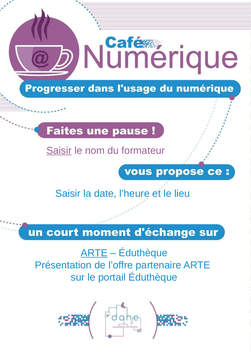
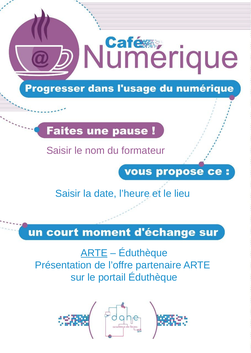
Saisir underline: present -> none (59, 151)
